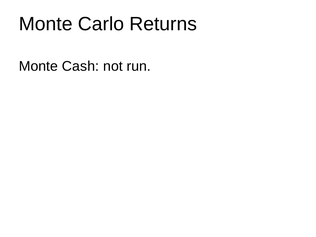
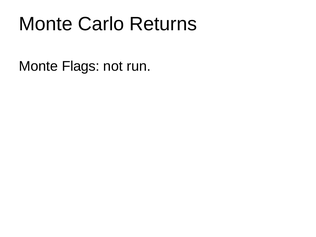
Cash: Cash -> Flags (81, 66)
